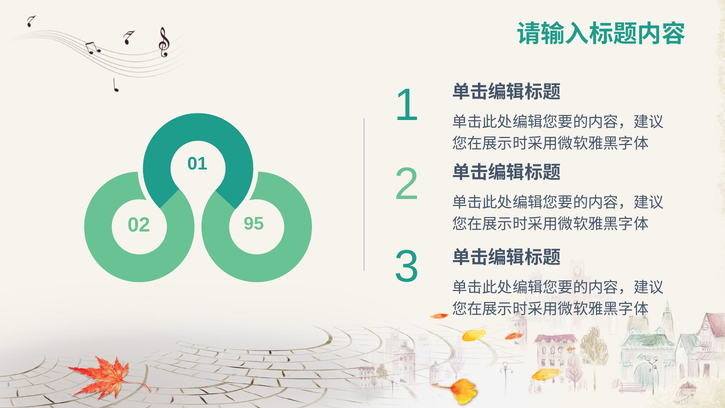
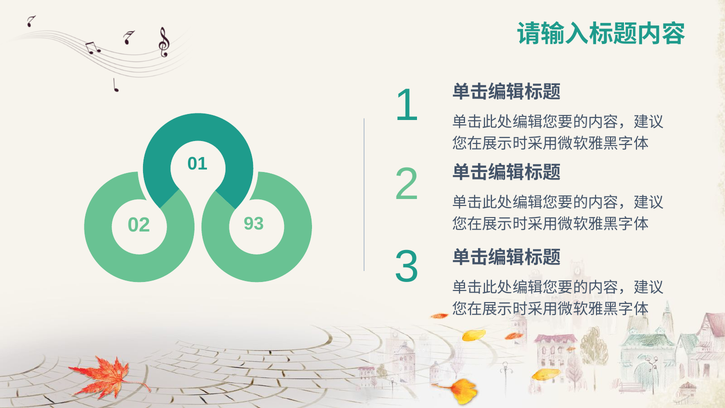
95: 95 -> 93 (254, 223)
